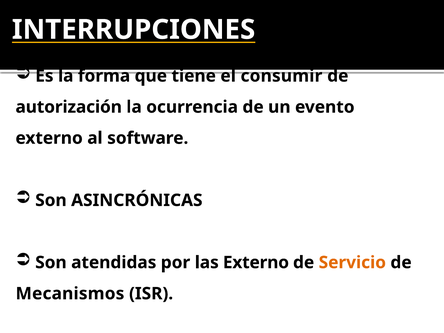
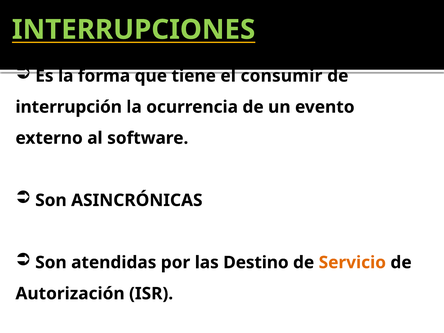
INTERRUPCIONES colour: white -> light green (134, 30)
autorización: autorización -> interrupción (69, 107)
las Externo: Externo -> Destino (256, 263)
Mecanismos: Mecanismos -> Autorización (70, 294)
